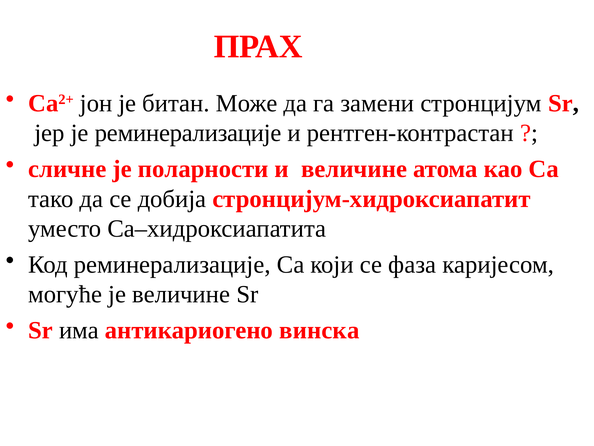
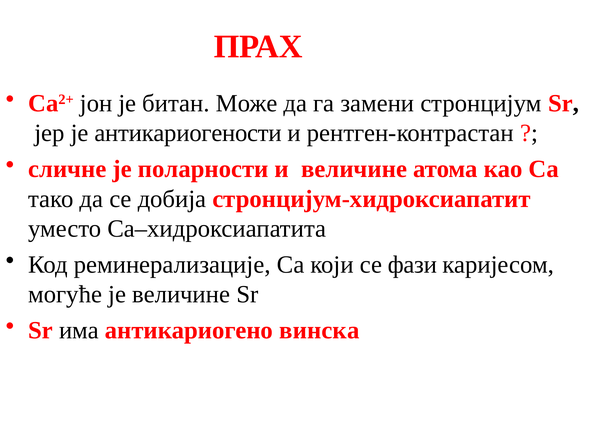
је реминерализације: реминерализације -> антикариогености (188, 133)
фаза: фаза -> фази (412, 264)
